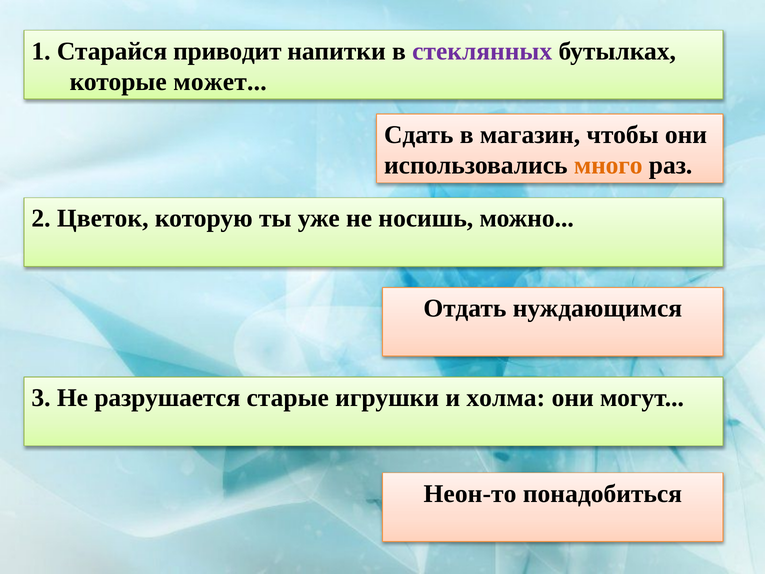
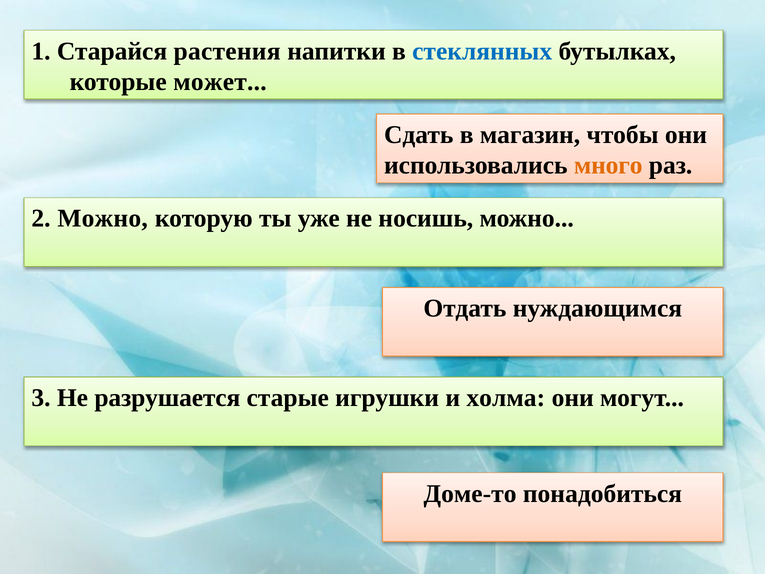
приводит: приводит -> растения (227, 51)
стеклянных colour: purple -> blue (482, 51)
2 Цветок: Цветок -> Можно (103, 218)
Неон-то: Неон-то -> Доме-то (470, 493)
